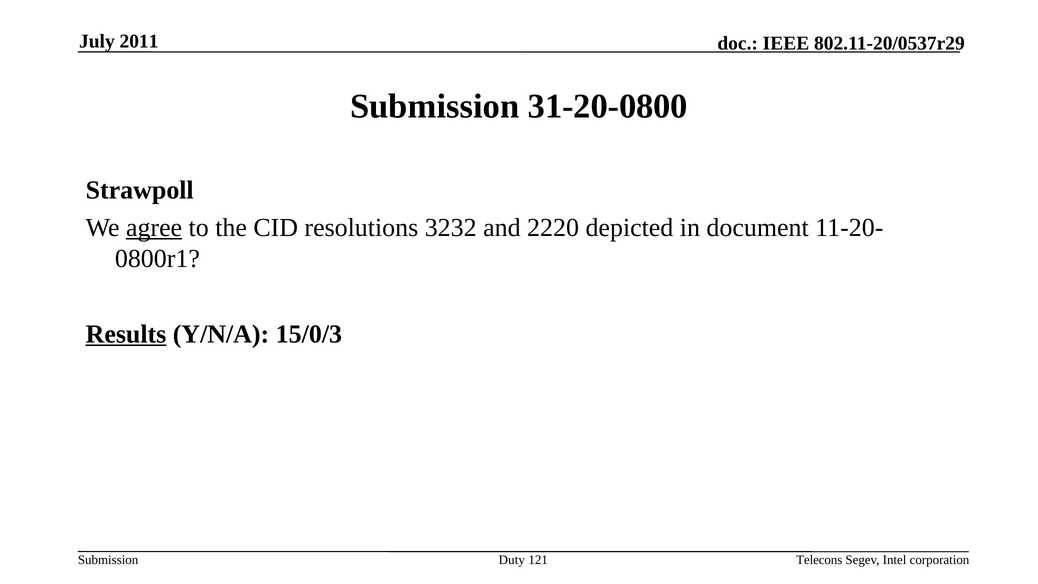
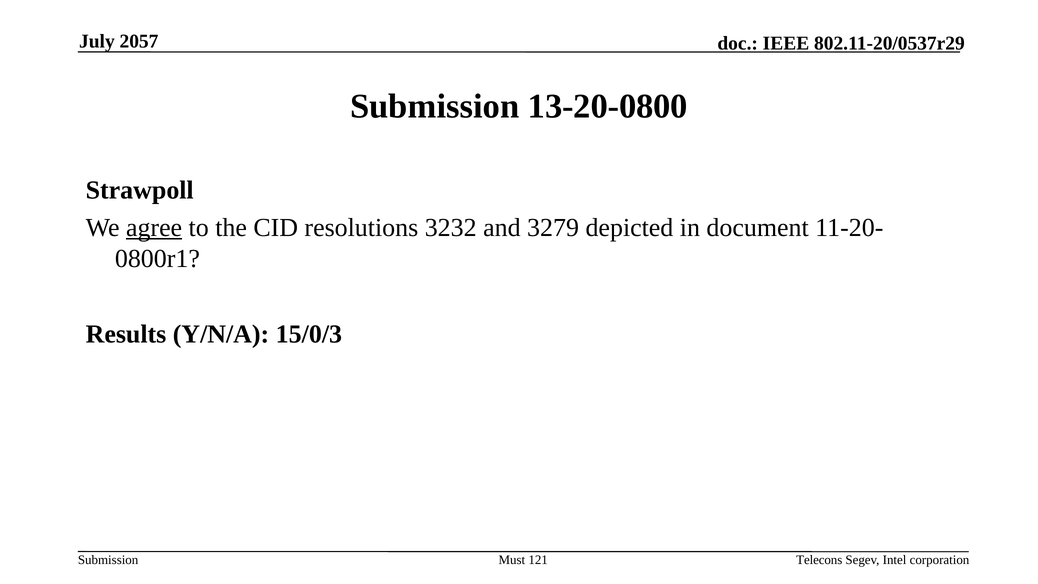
2011: 2011 -> 2057 (139, 41)
31-20-0800: 31-20-0800 -> 13-20-0800 (608, 106)
2220: 2220 -> 3279 (553, 228)
Results underline: present -> none (126, 334)
Duty: Duty -> Must (512, 560)
